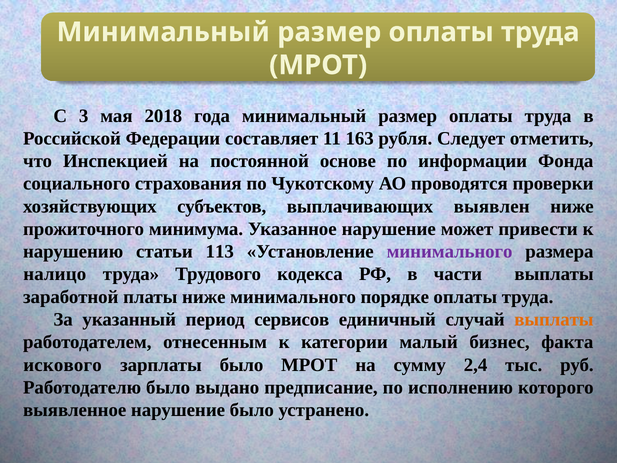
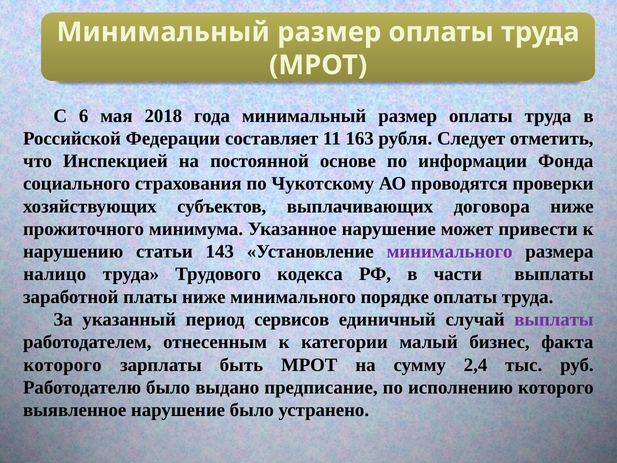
3: 3 -> 6 (84, 116)
выявлен: выявлен -> договора (492, 206)
113: 113 -> 143 (220, 252)
выплаты colour: orange -> purple (554, 319)
искового: искового -> которого (62, 365)
зарплаты было: было -> быть (241, 365)
